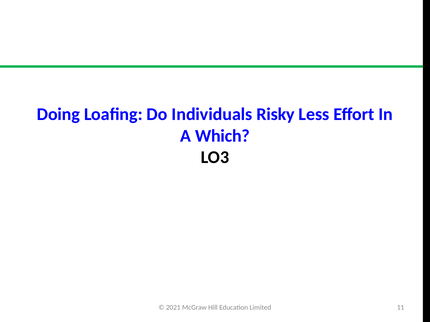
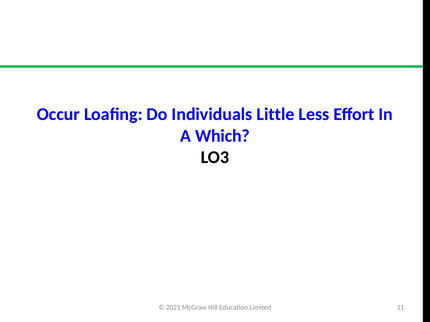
Doing: Doing -> Occur (58, 114)
Risky: Risky -> Little (275, 114)
